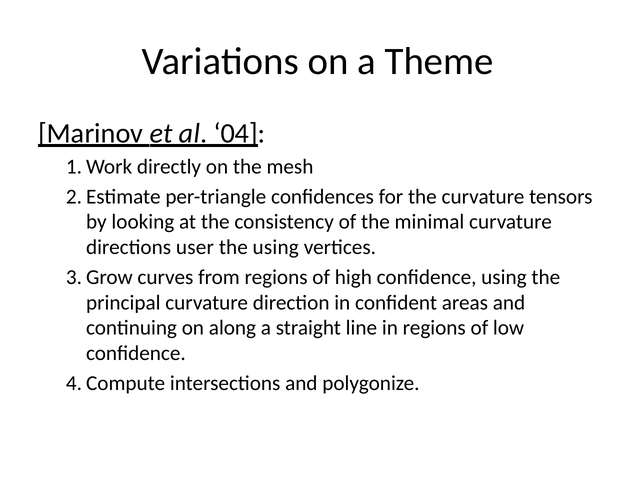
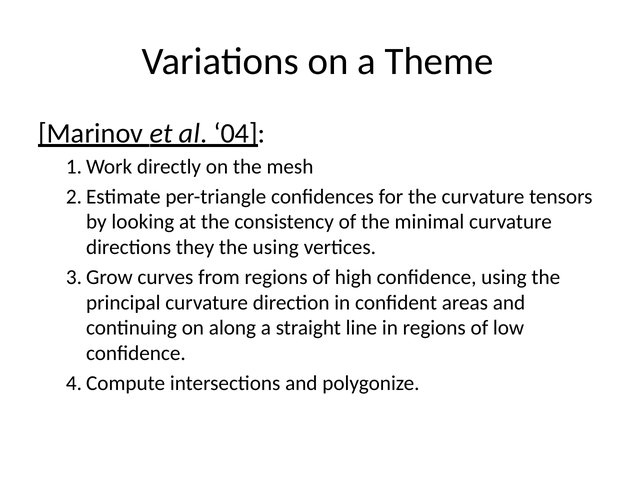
user: user -> they (195, 247)
